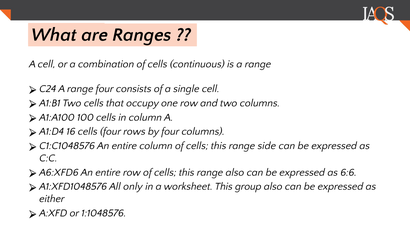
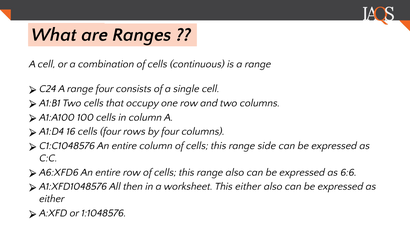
only: only -> then (133, 186)
This group: group -> either (248, 186)
